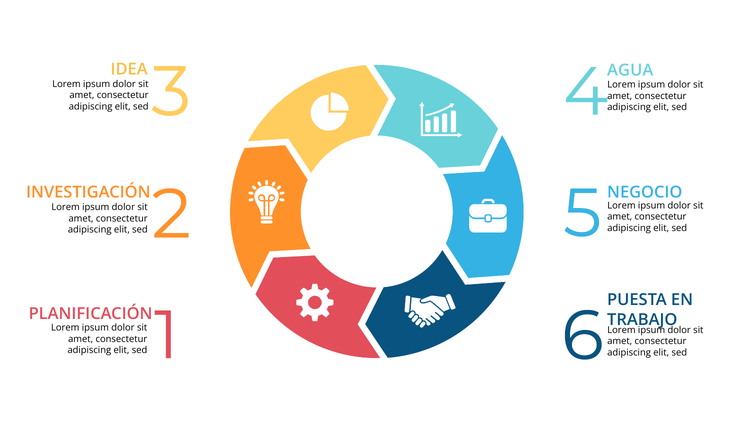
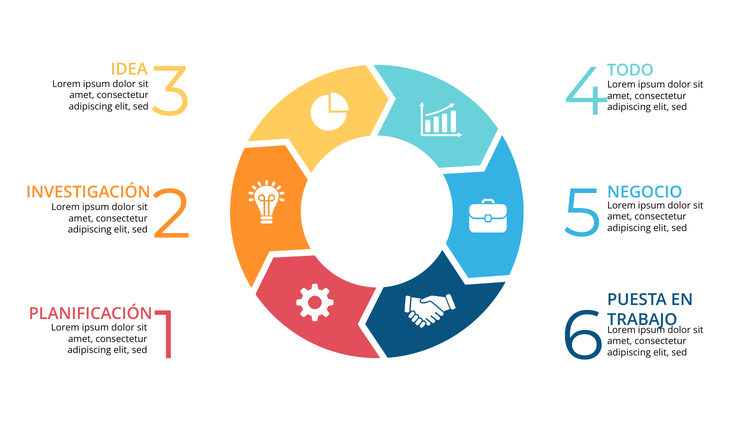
AGUA: AGUA -> TODO (630, 71)
